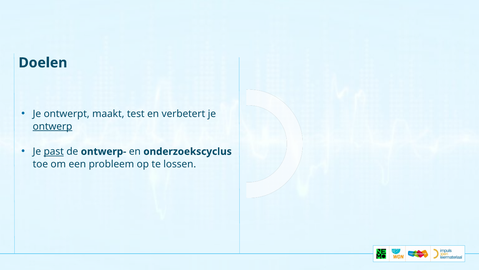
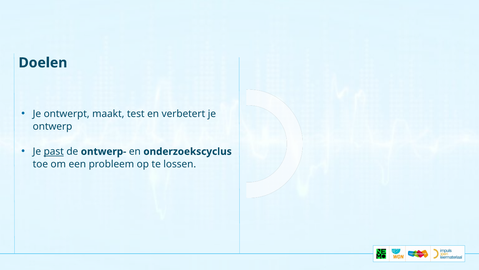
ontwerp underline: present -> none (53, 126)
